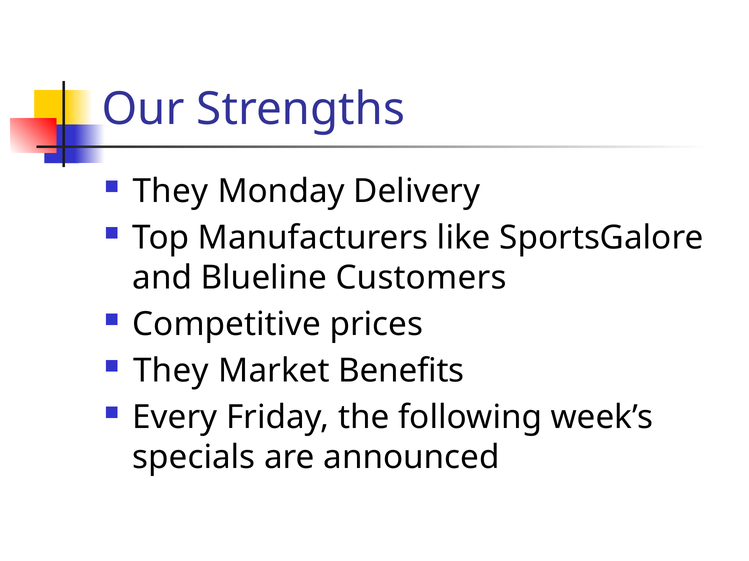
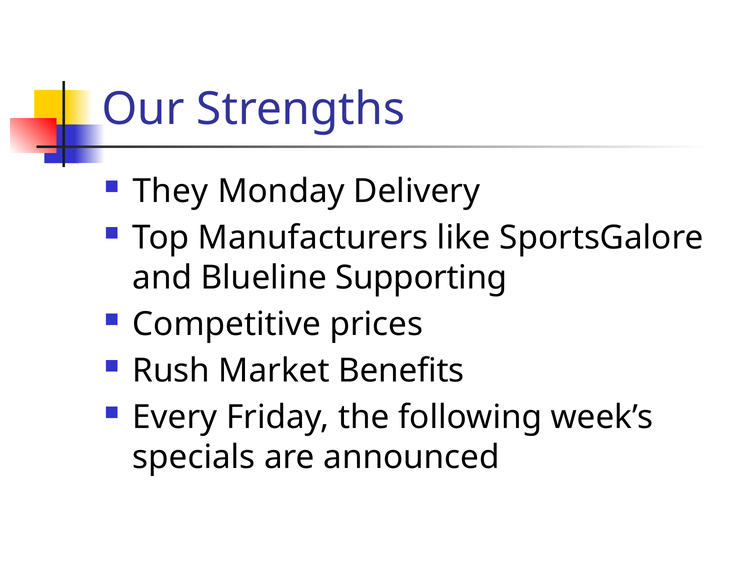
Customers: Customers -> Supporting (421, 278)
They: They -> Rush (171, 371)
